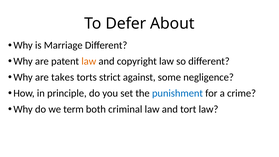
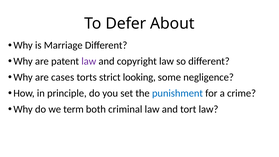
law colour: orange -> purple (89, 61)
takes: takes -> cases (63, 77)
against: against -> looking (139, 77)
